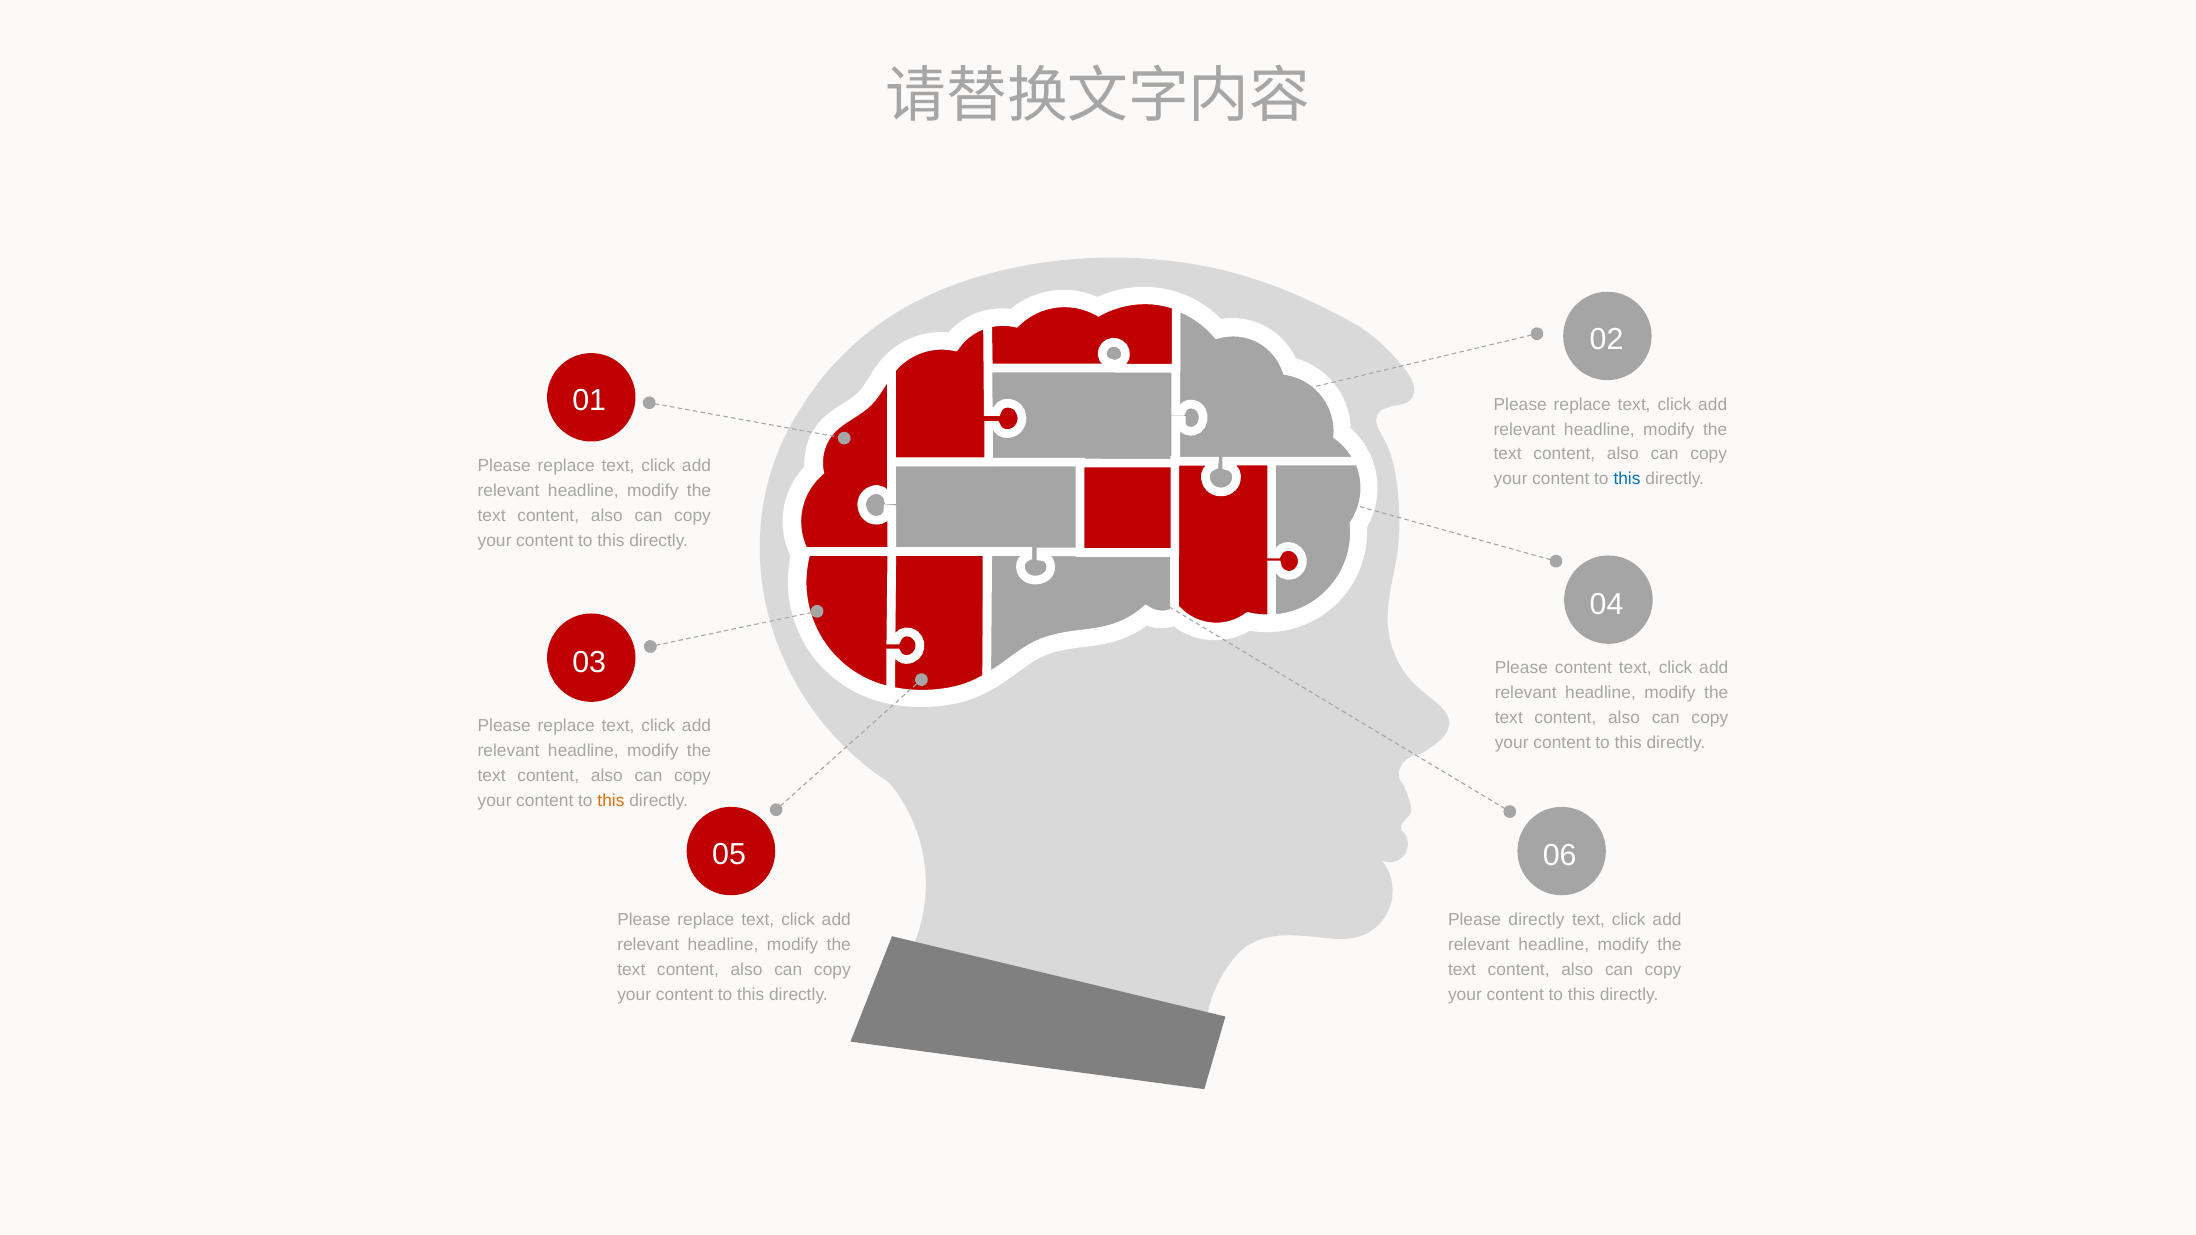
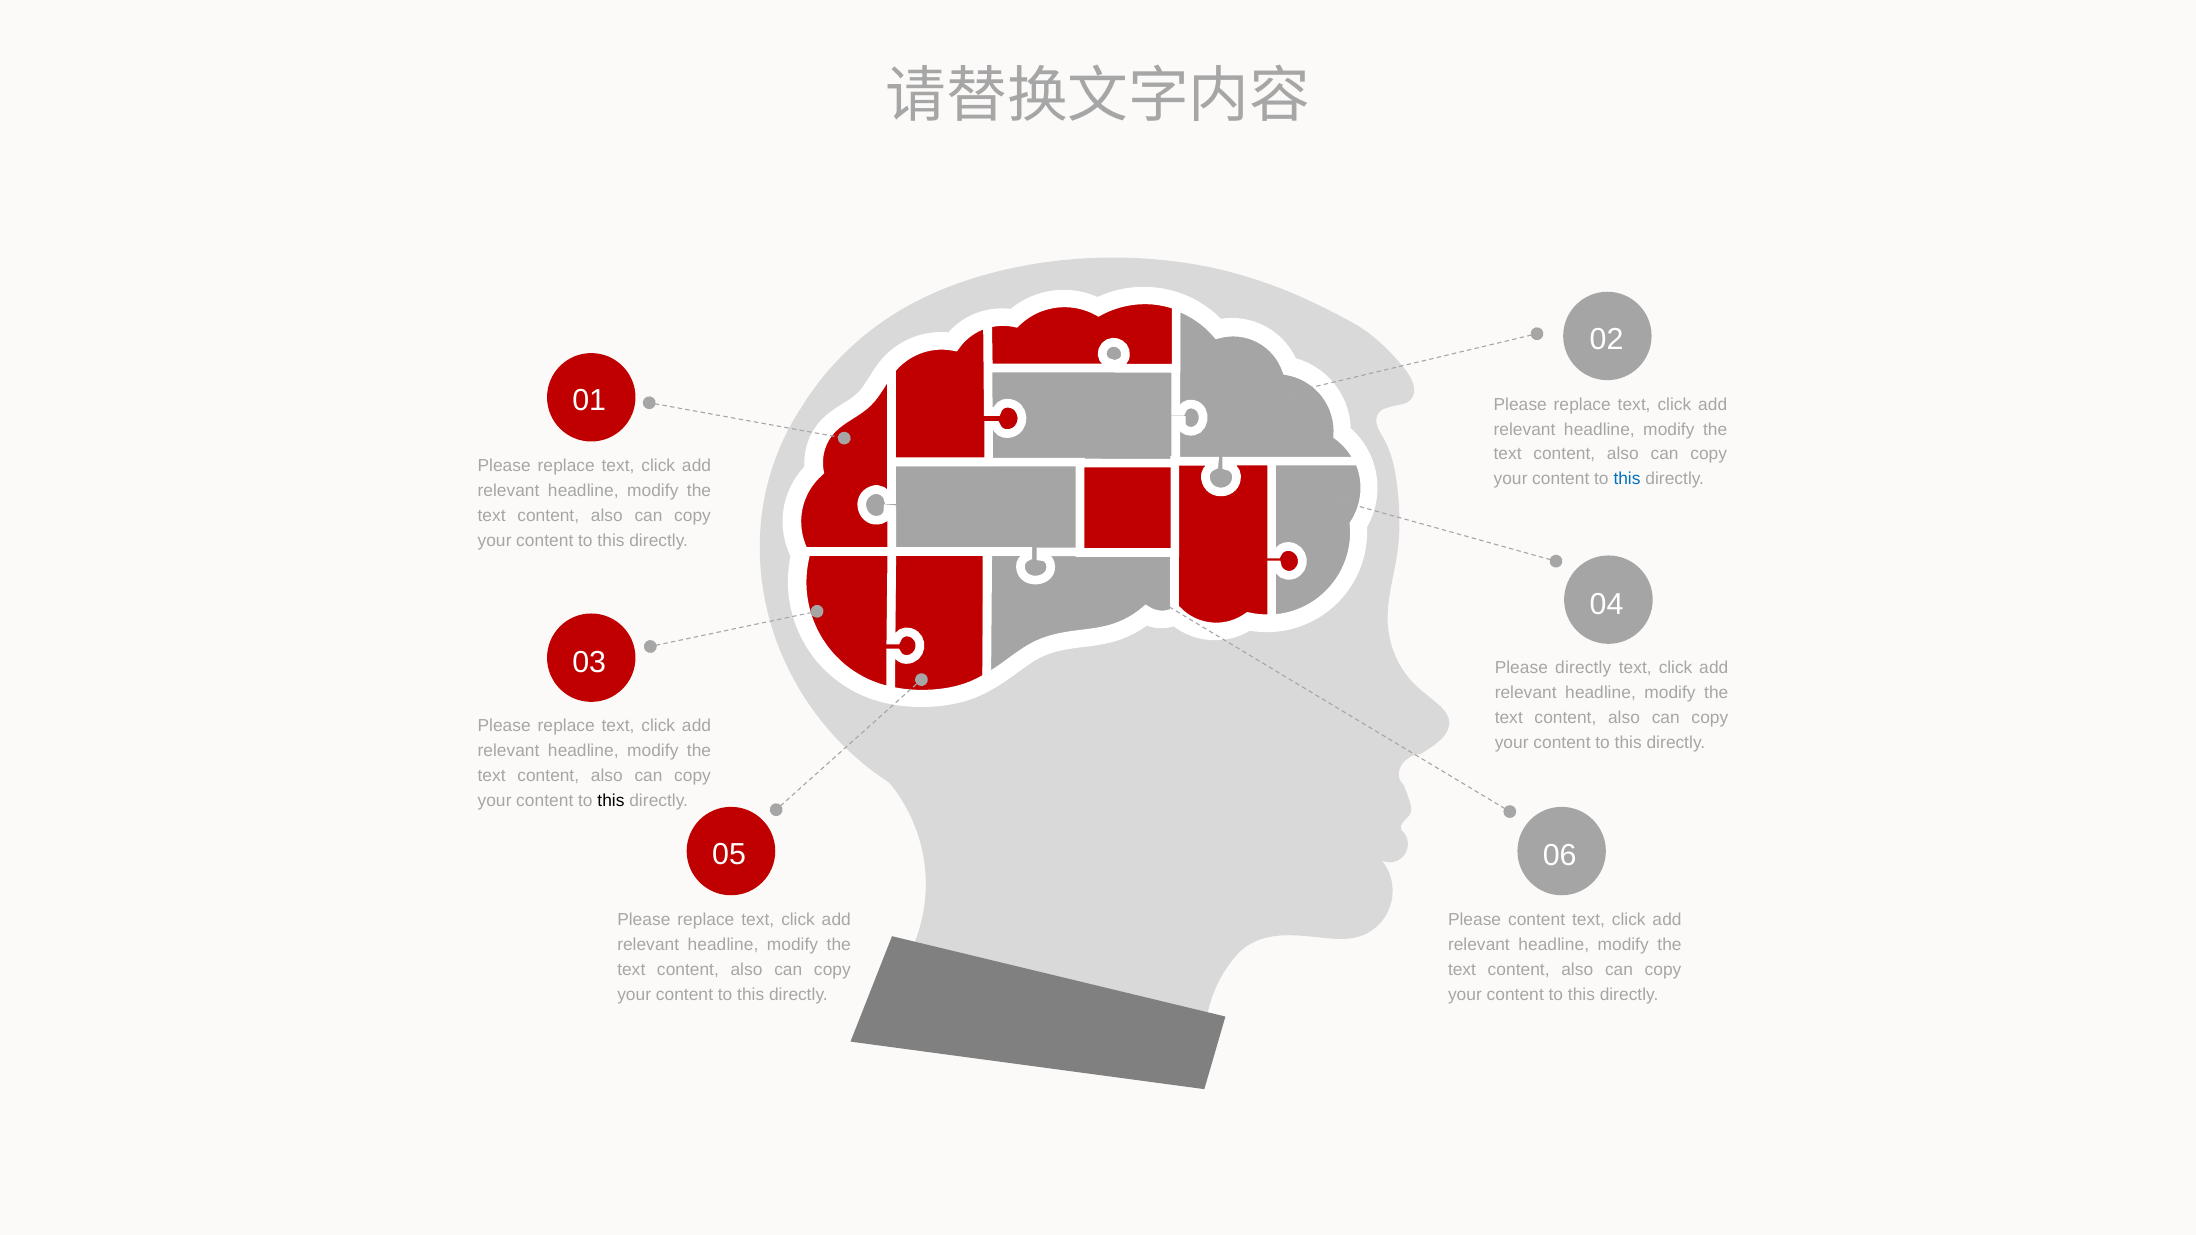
Please content: content -> directly (1583, 668)
this colour: orange -> black (611, 801)
Please directly: directly -> content (1537, 920)
